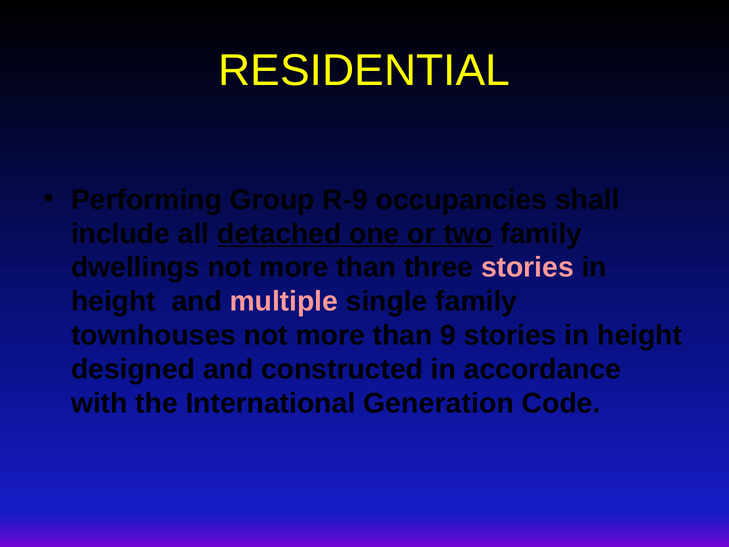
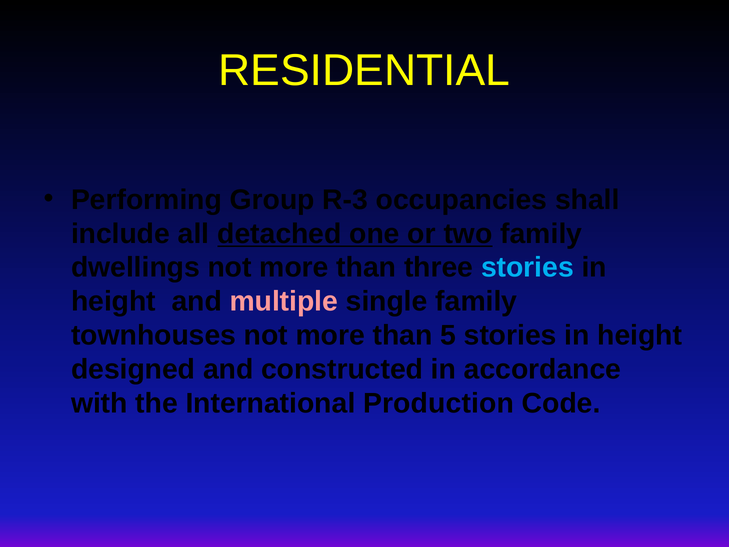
R-9: R-9 -> R-3 (345, 200)
stories colour: pink -> light blue (527, 267)
9: 9 -> 5 (448, 335)
Generation: Generation -> Production (439, 403)
